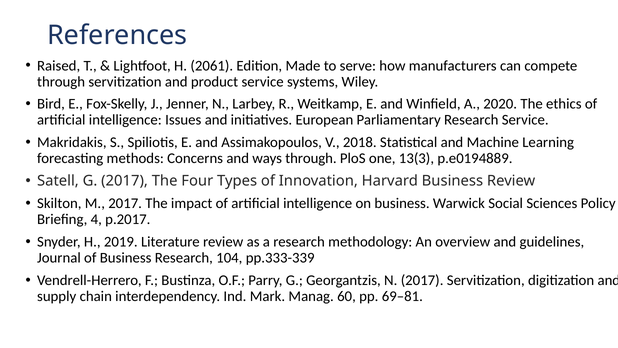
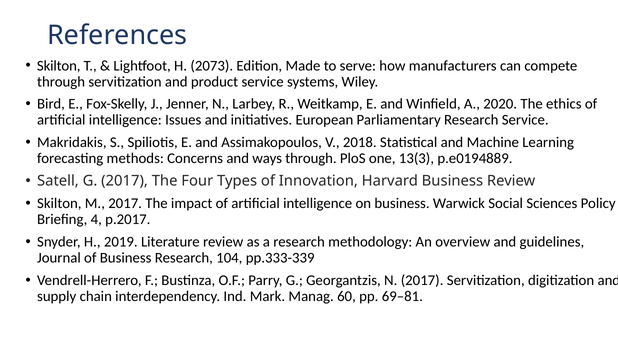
Raised: Raised -> Skilton (59, 66)
2061: 2061 -> 2073 (212, 66)
